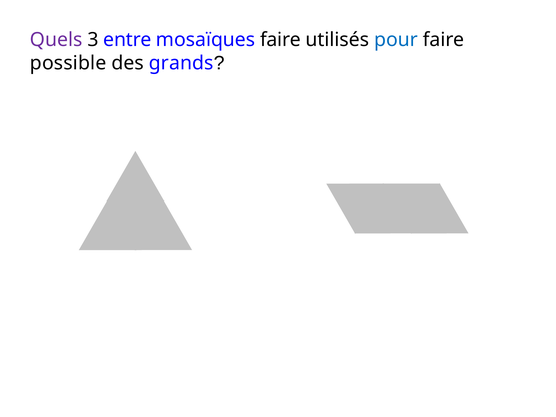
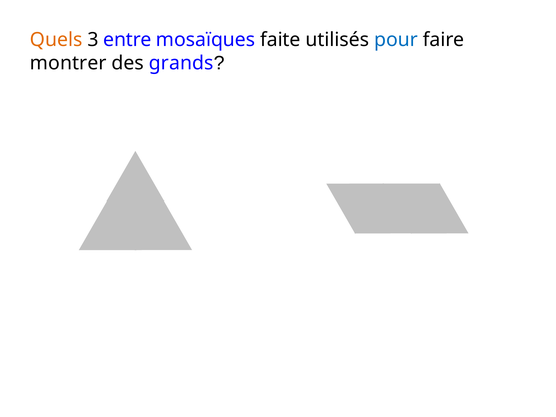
Quels colour: purple -> orange (56, 40)
mosaïques faire: faire -> faite (280, 40)
possible: possible -> montrer (68, 63)
